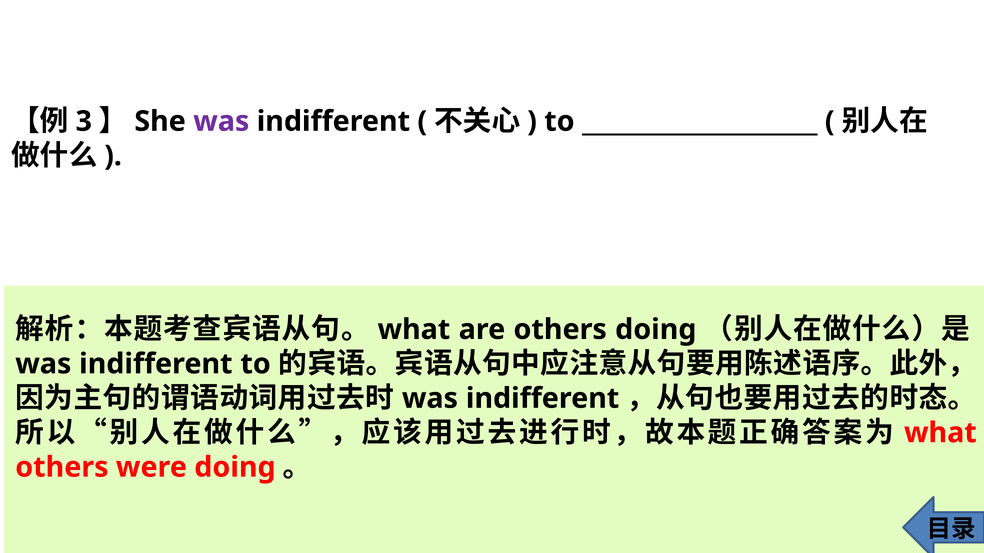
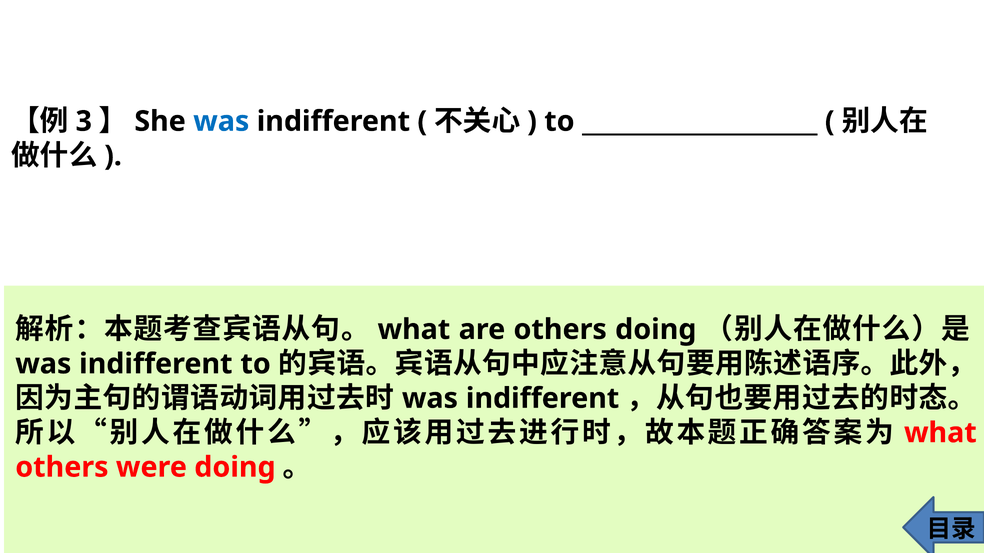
was colour: purple -> blue (221, 121)
